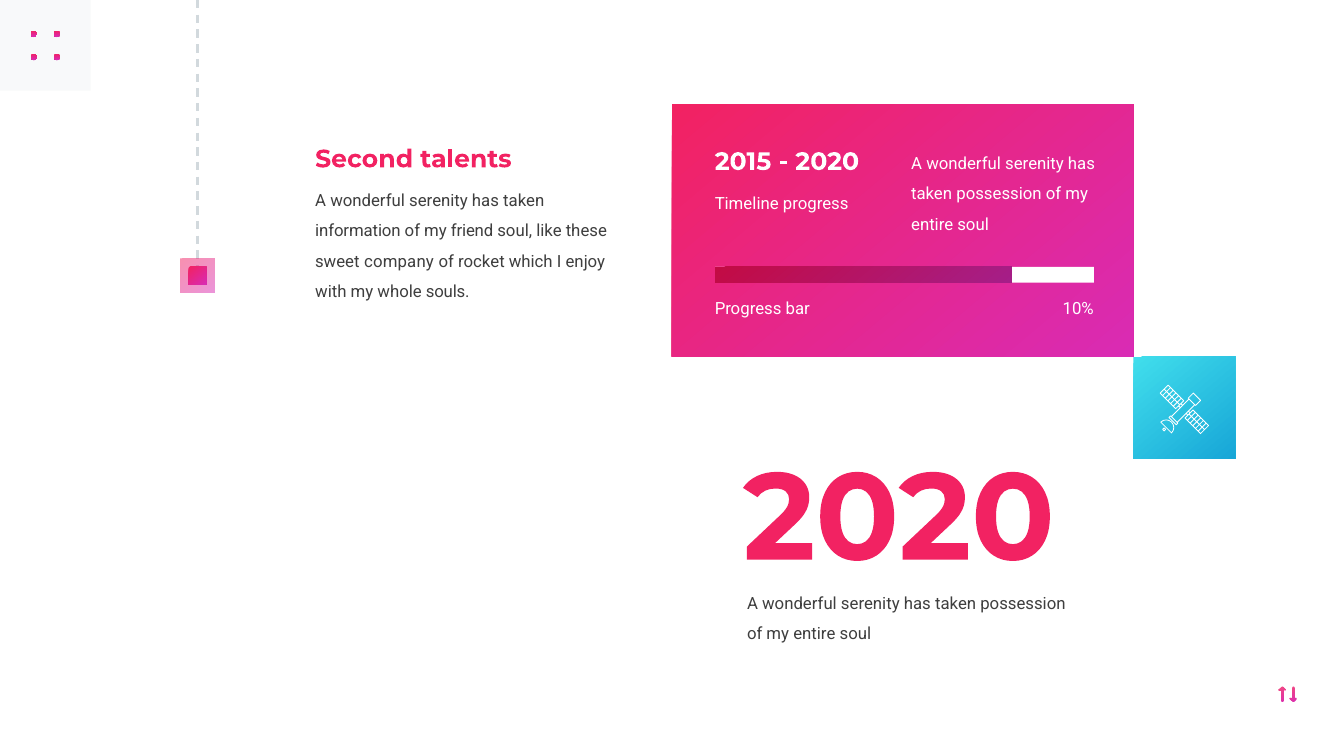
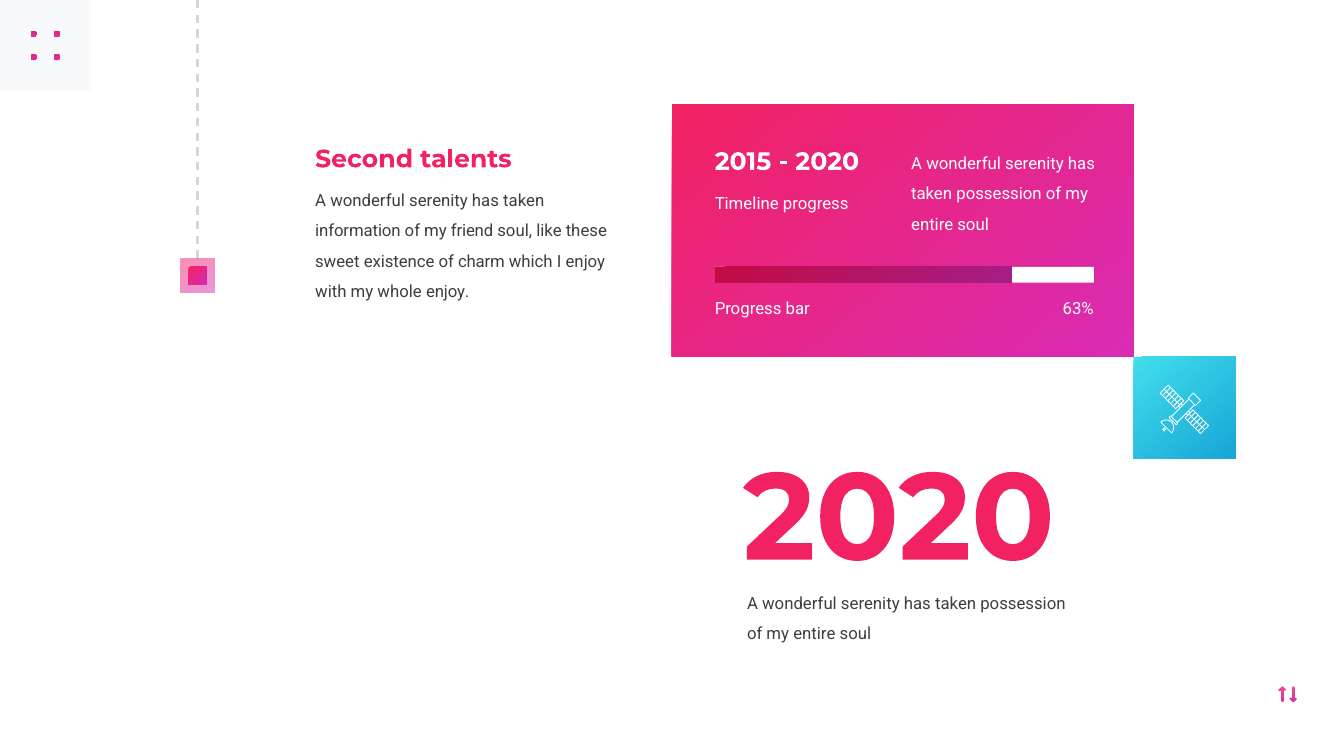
company: company -> existence (399, 262)
rocket: rocket -> charm (481, 262)
whole souls: souls -> enjoy (448, 292)
10%: 10% -> 63% (1078, 309)
